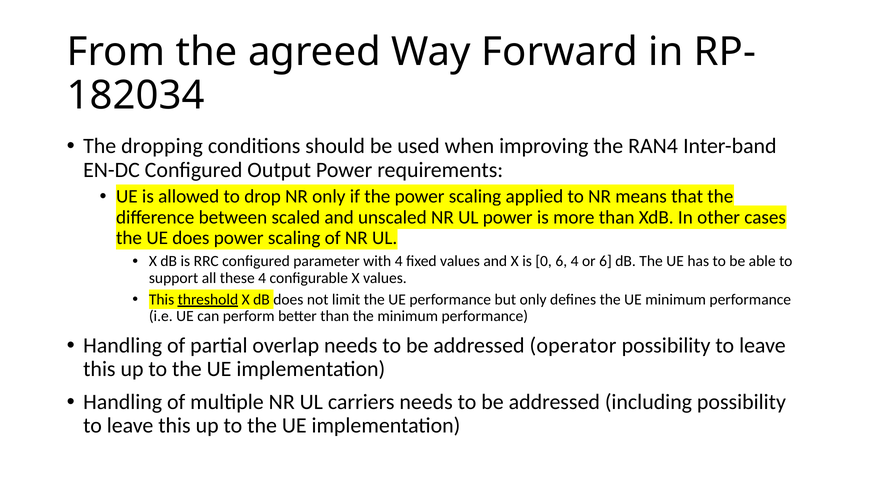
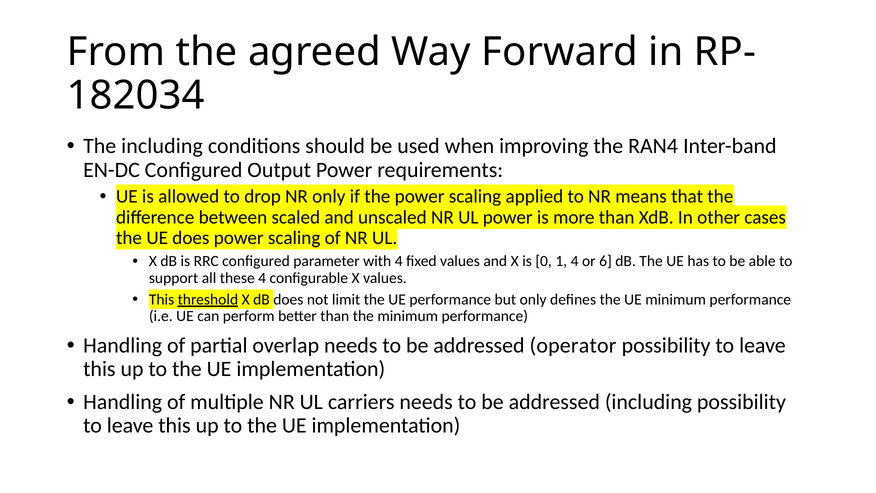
The dropping: dropping -> including (162, 146)
0 6: 6 -> 1 (561, 261)
